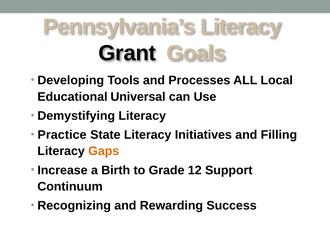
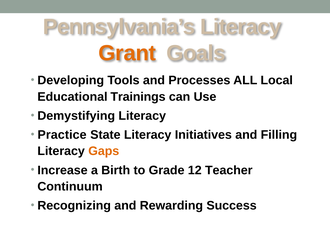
Grant colour: black -> orange (127, 53)
Universal: Universal -> Trainings (138, 97)
Support: Support -> Teacher (229, 171)
